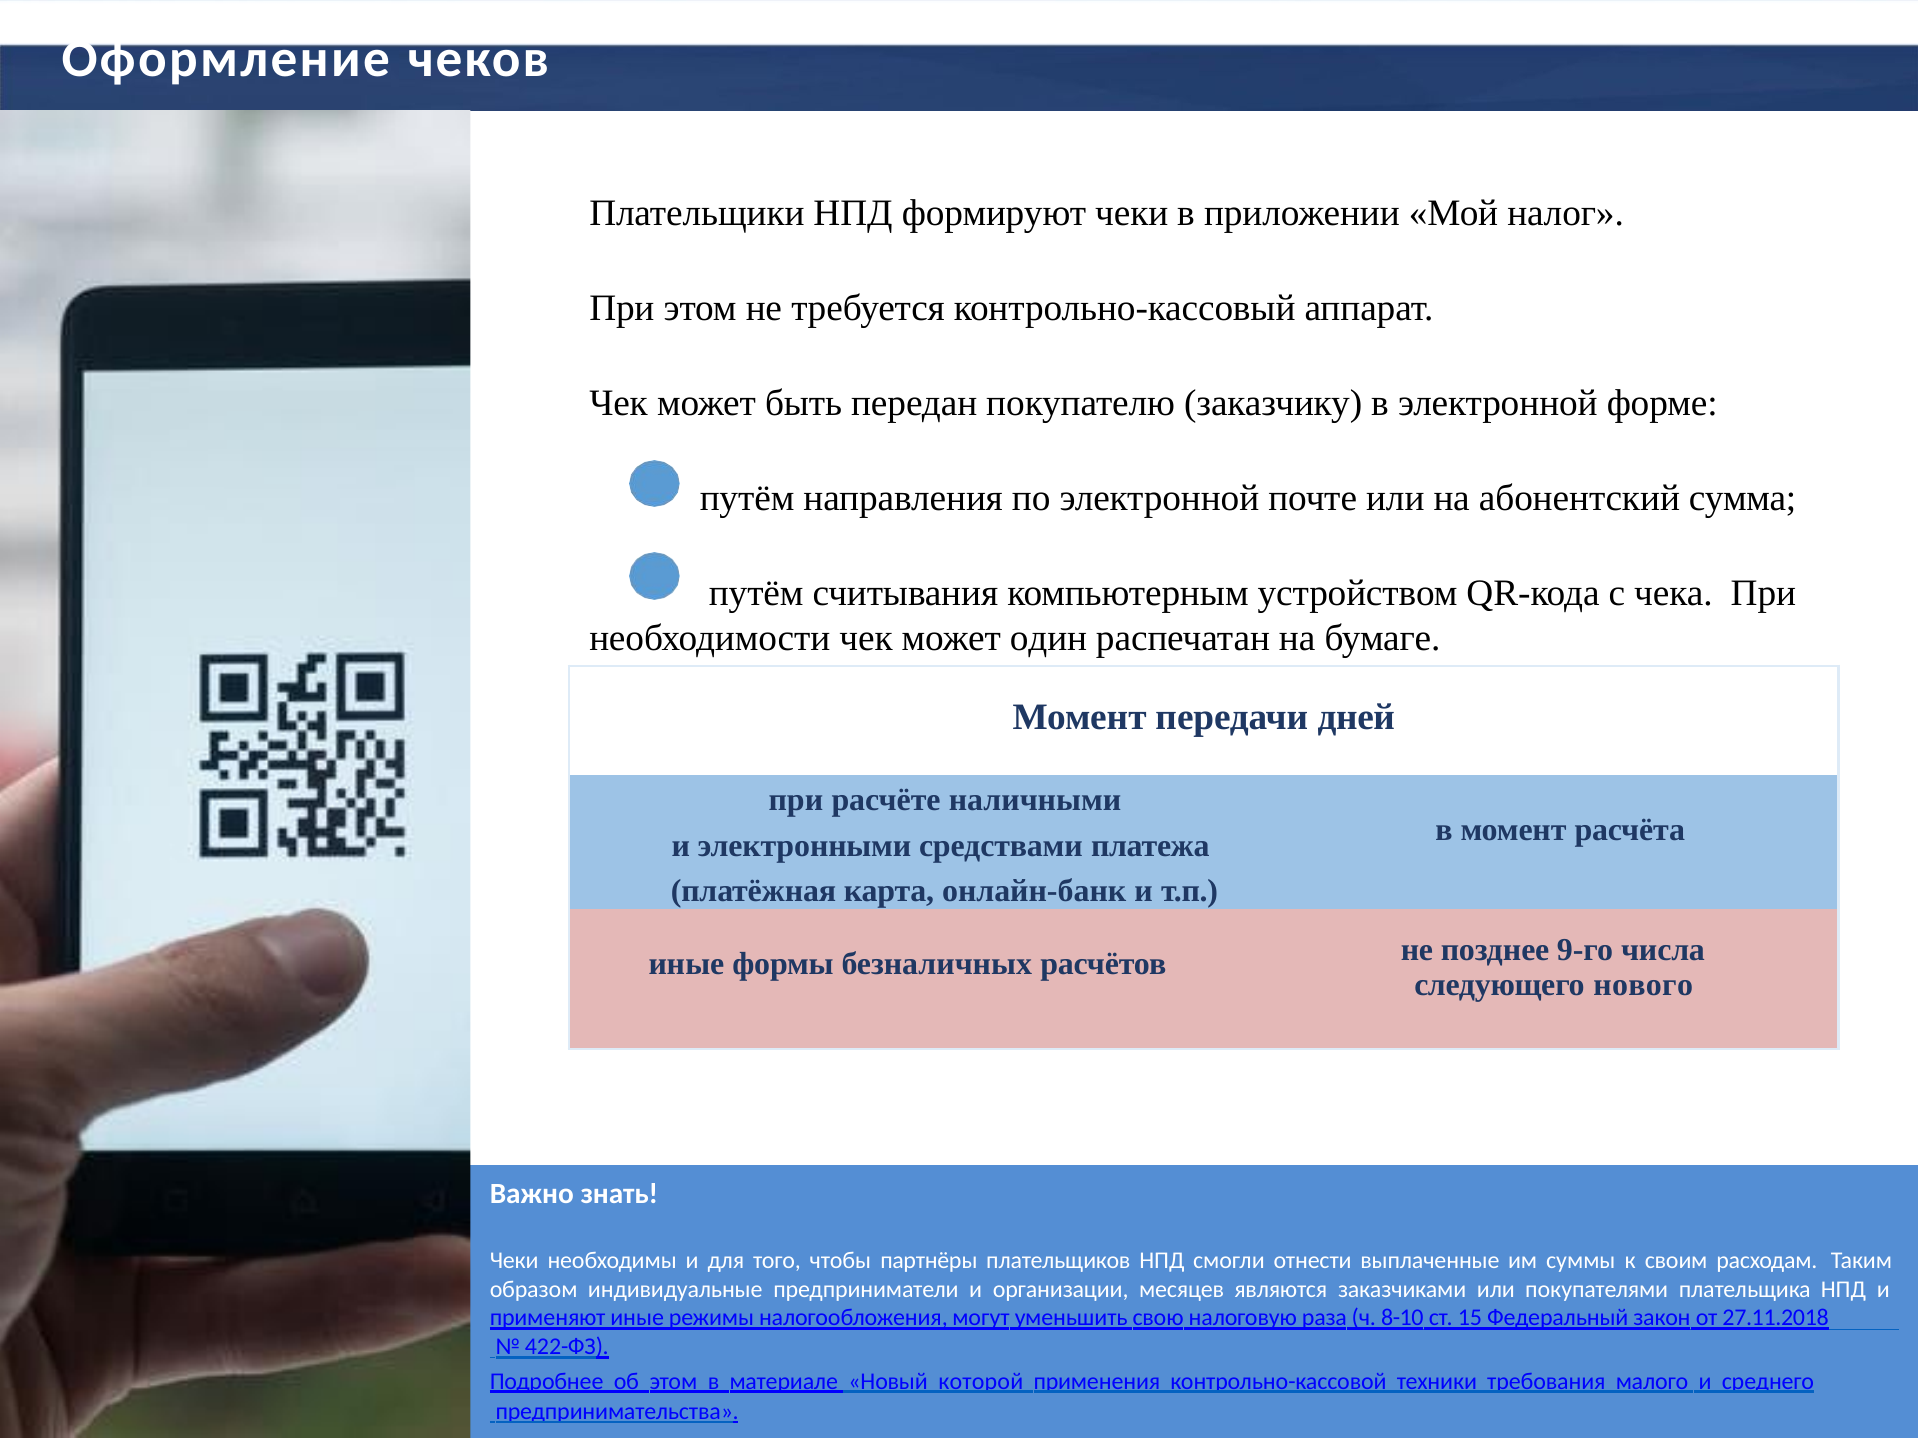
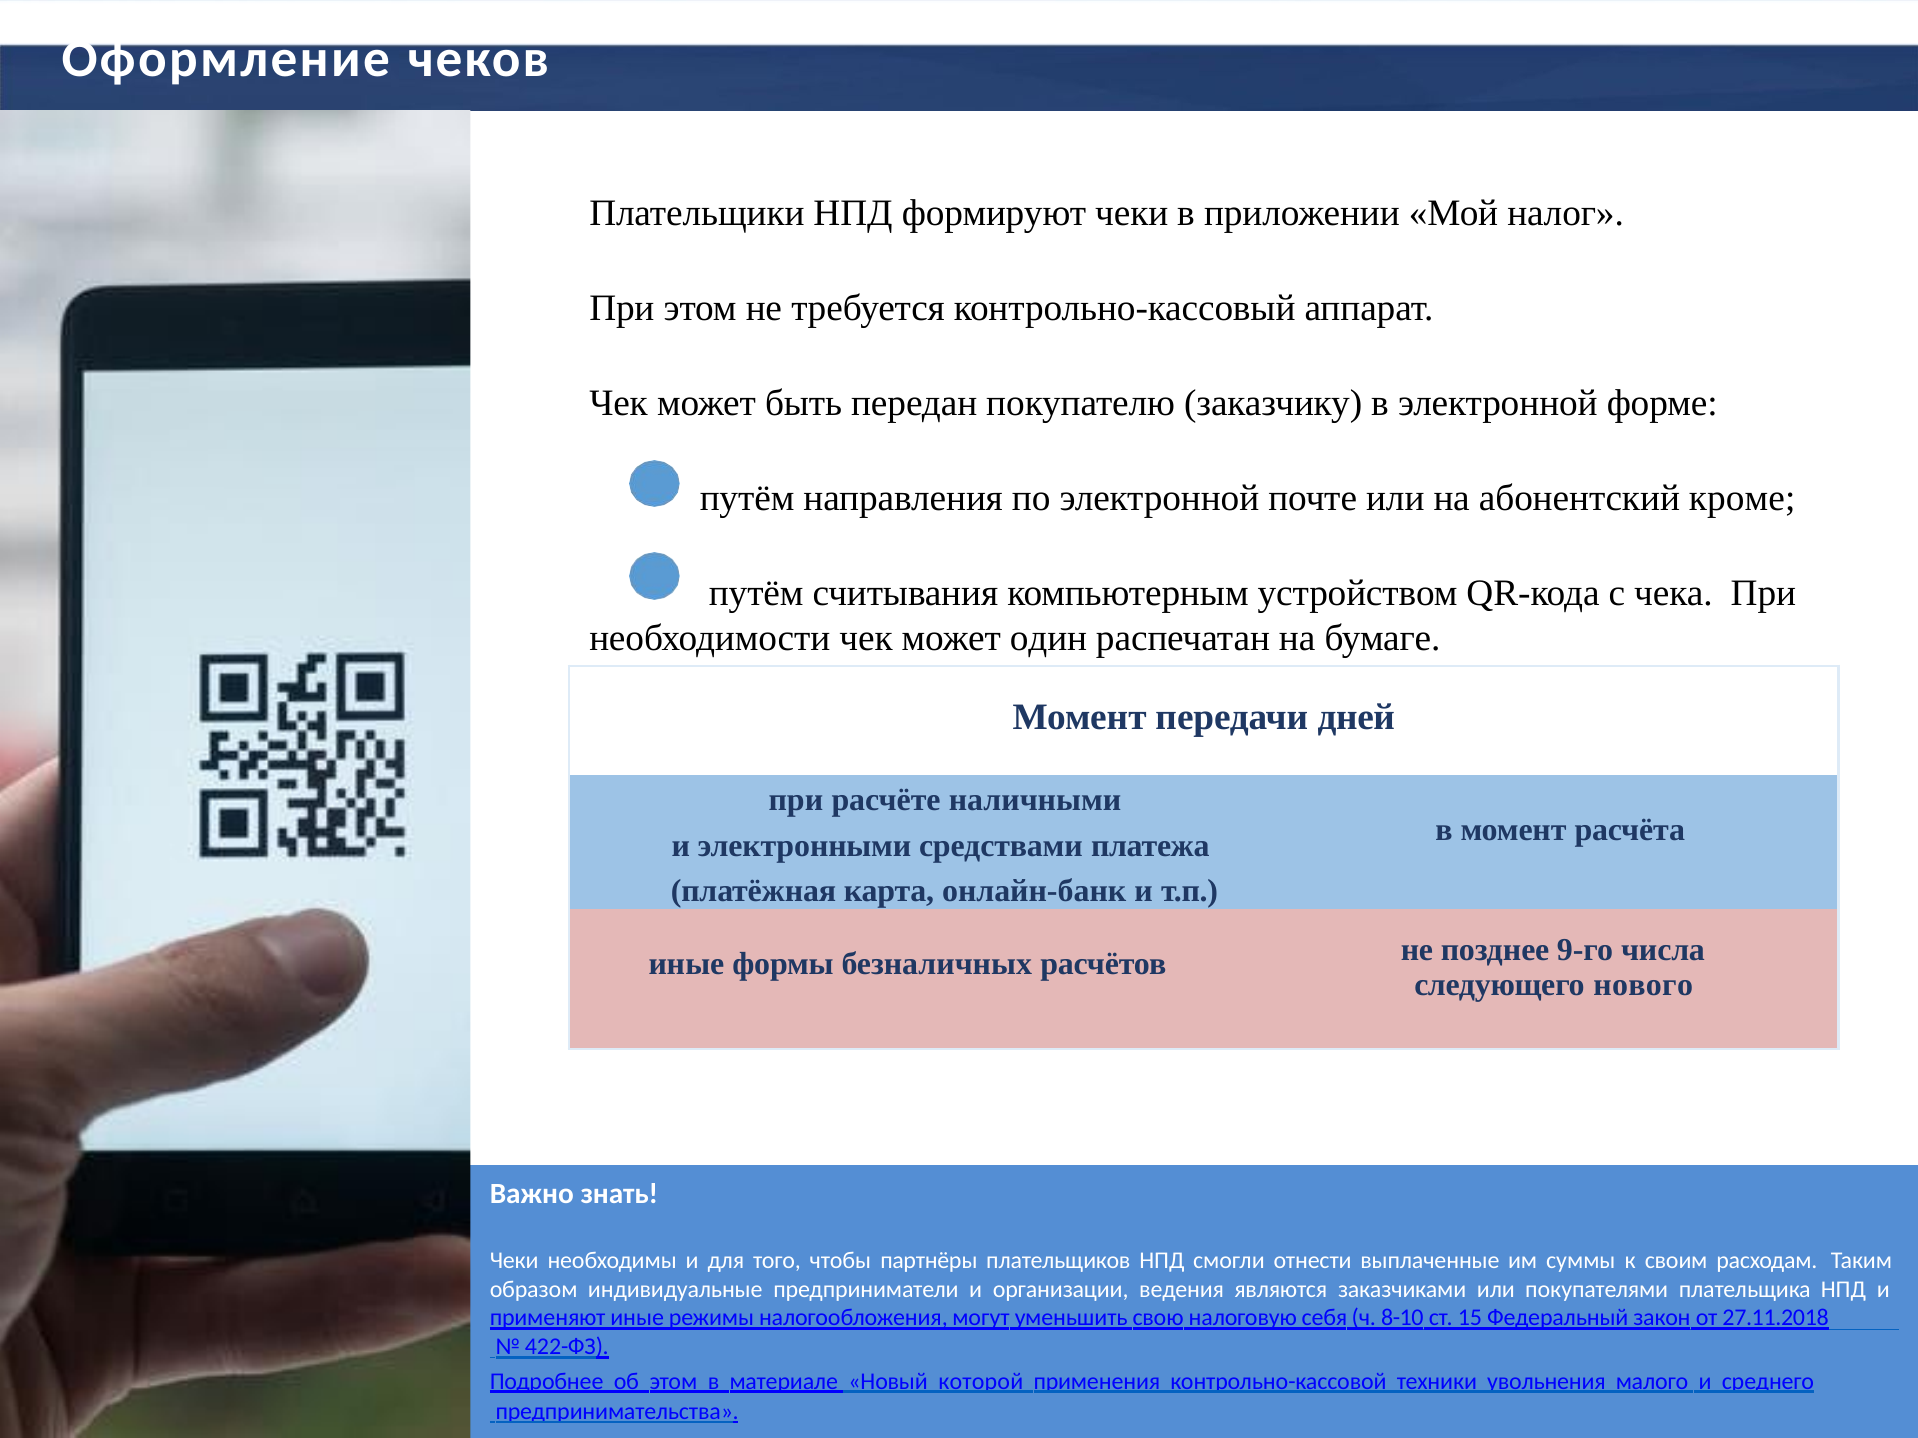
сумма: сумма -> кроме (1742, 498)
месяцев: месяцев -> ведения (1182, 1290)
раза: раза -> себя (1324, 1318)
требования: требования -> увольнения (1546, 1382)
